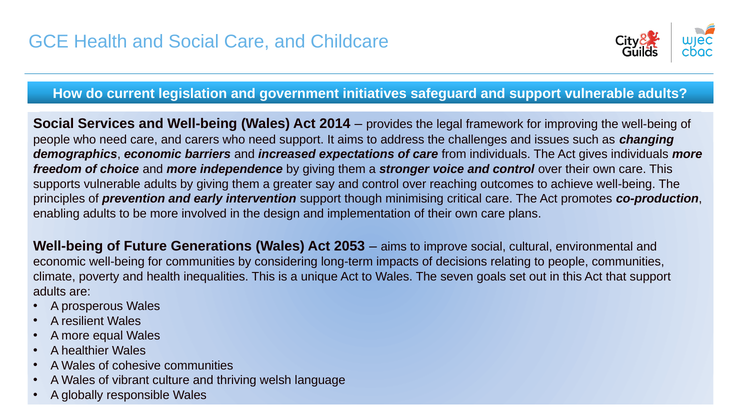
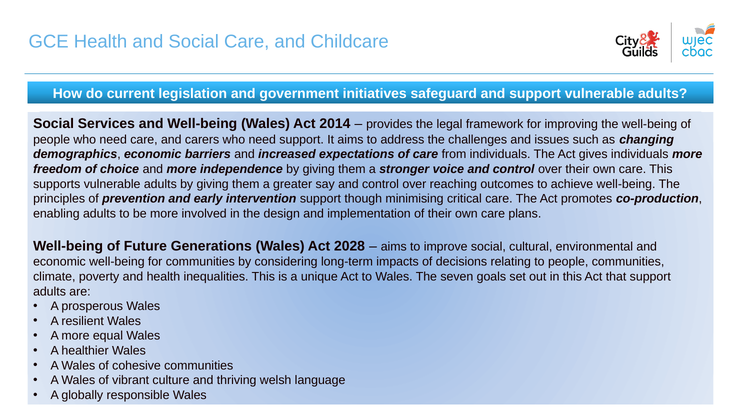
2053: 2053 -> 2028 (350, 246)
